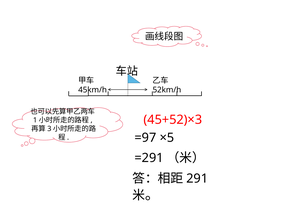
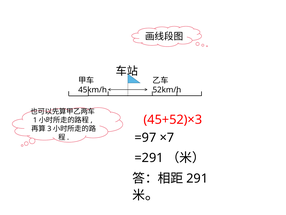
×5: ×5 -> ×7 (167, 137)
